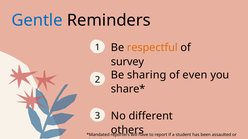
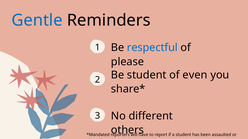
respectful colour: orange -> blue (152, 48)
survey: survey -> please (127, 62)
Be sharing: sharing -> student (147, 75)
